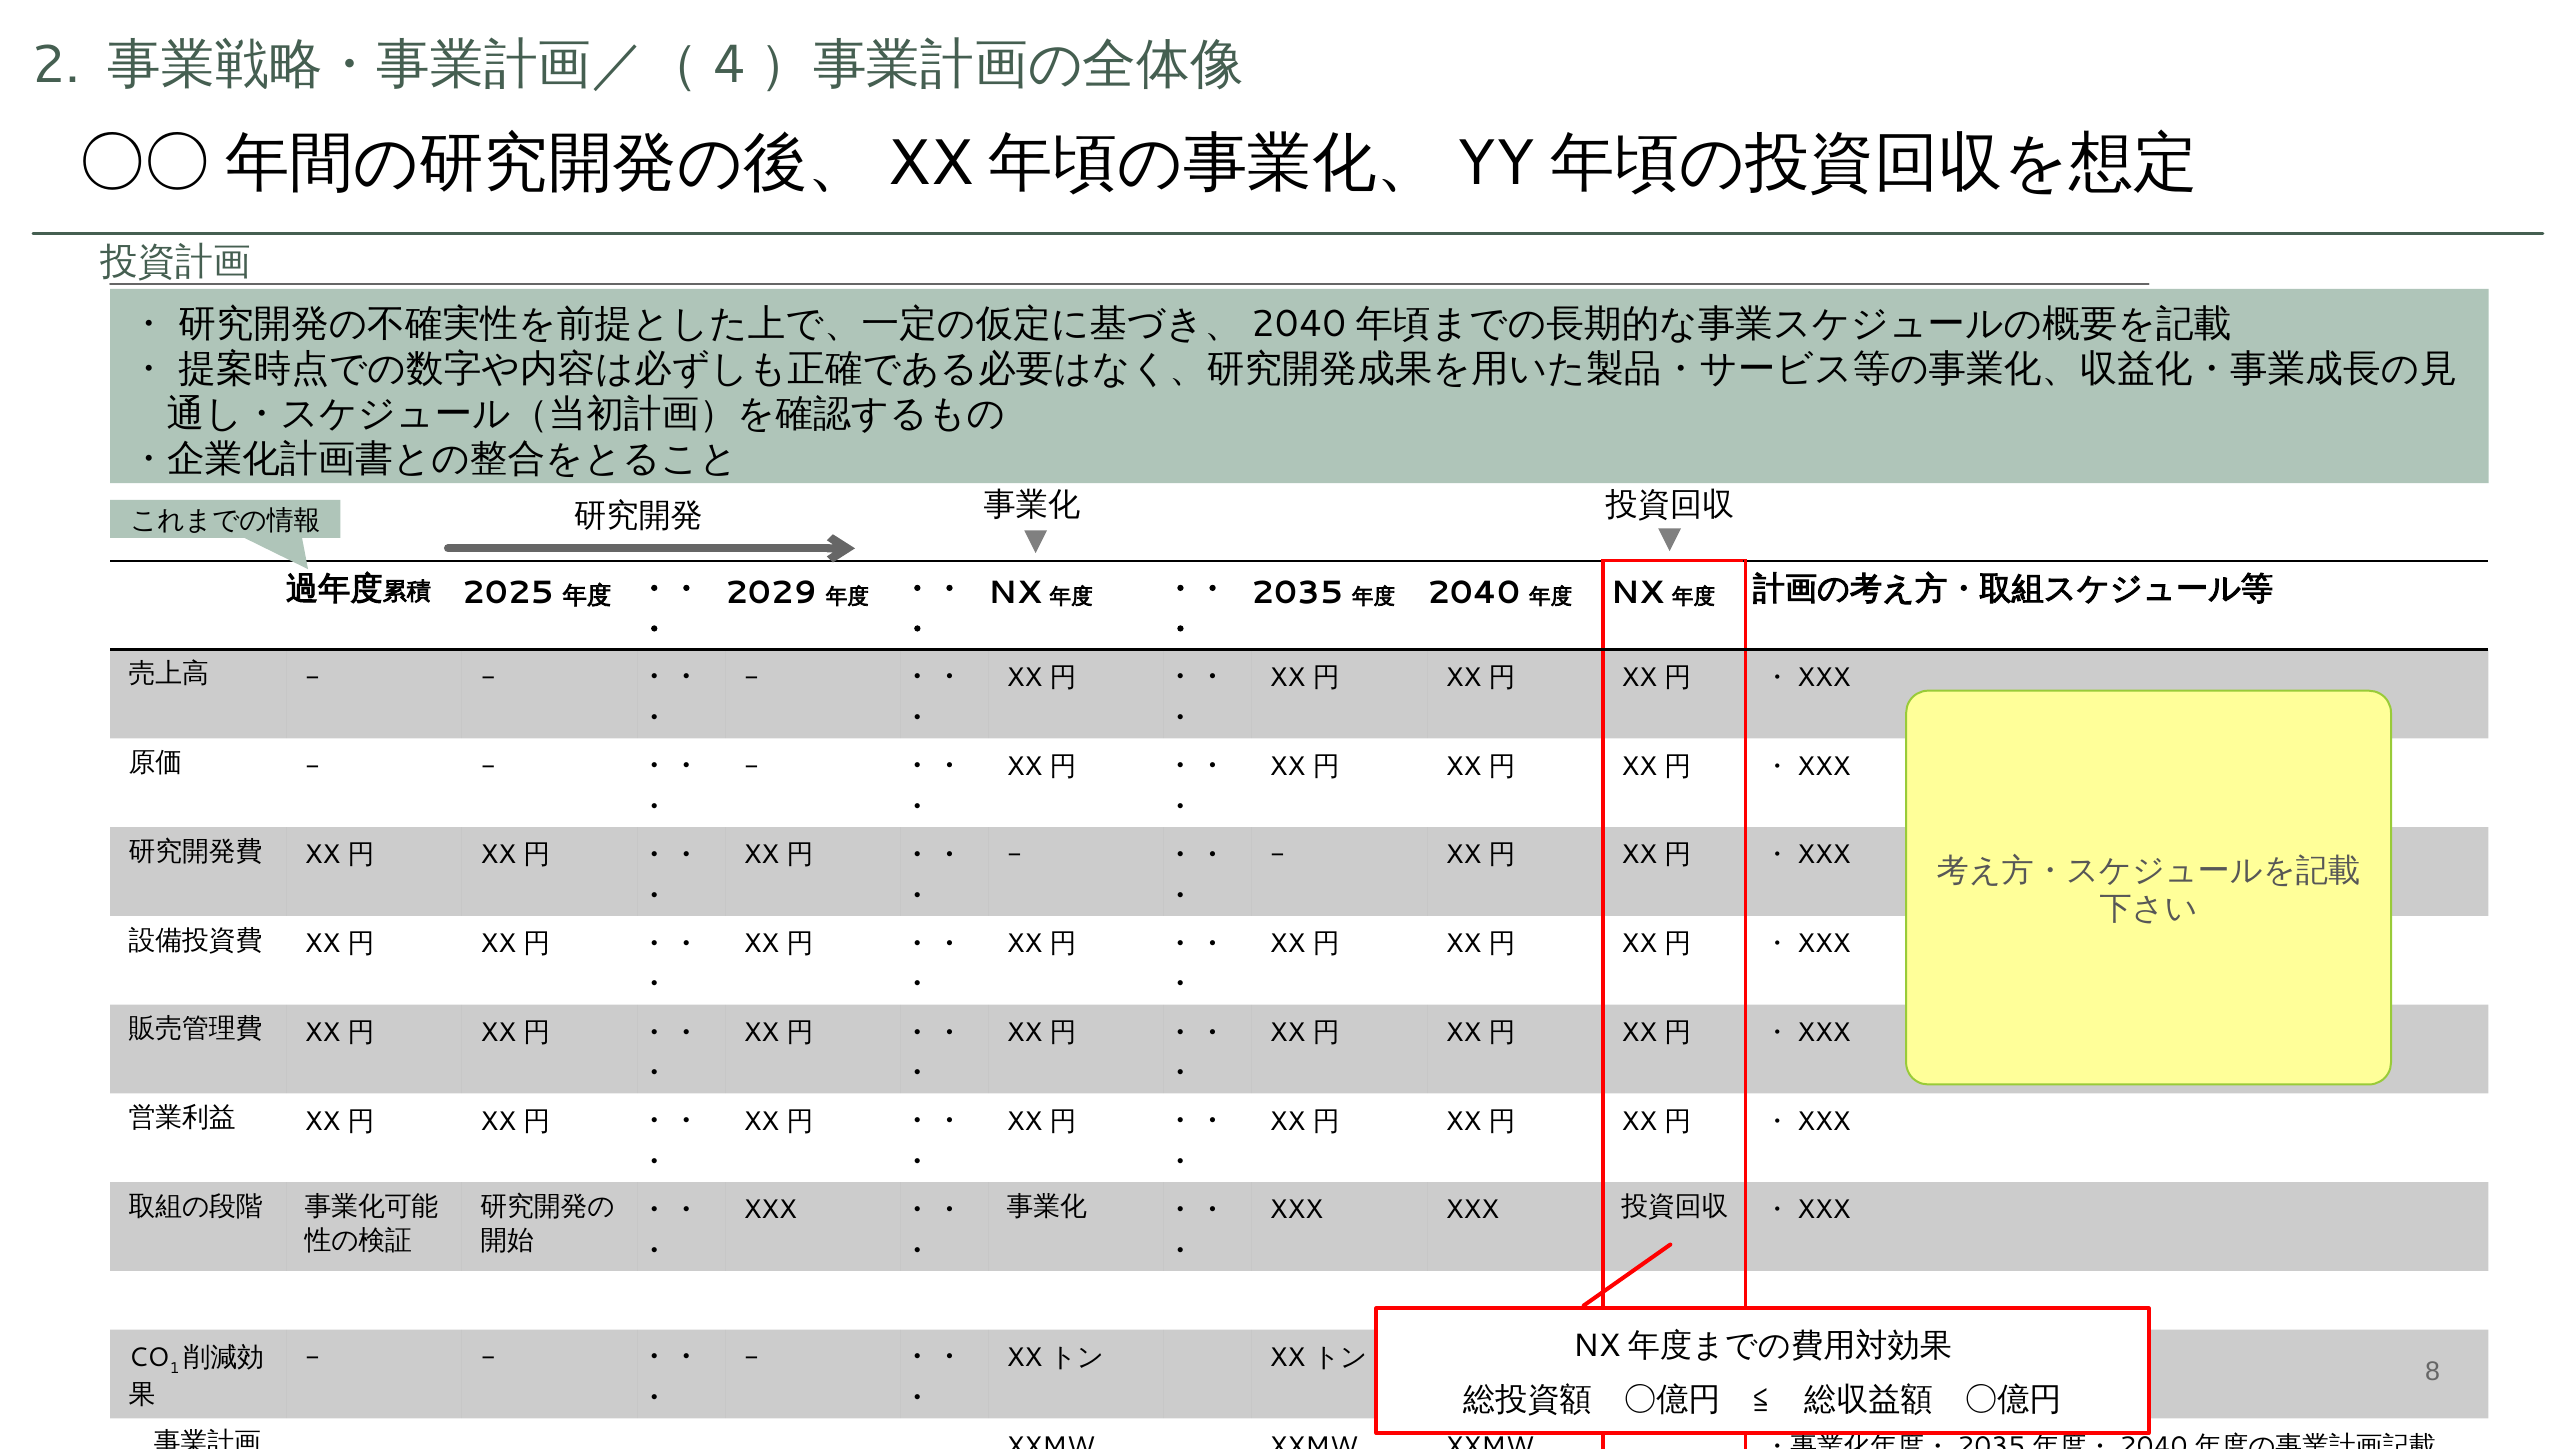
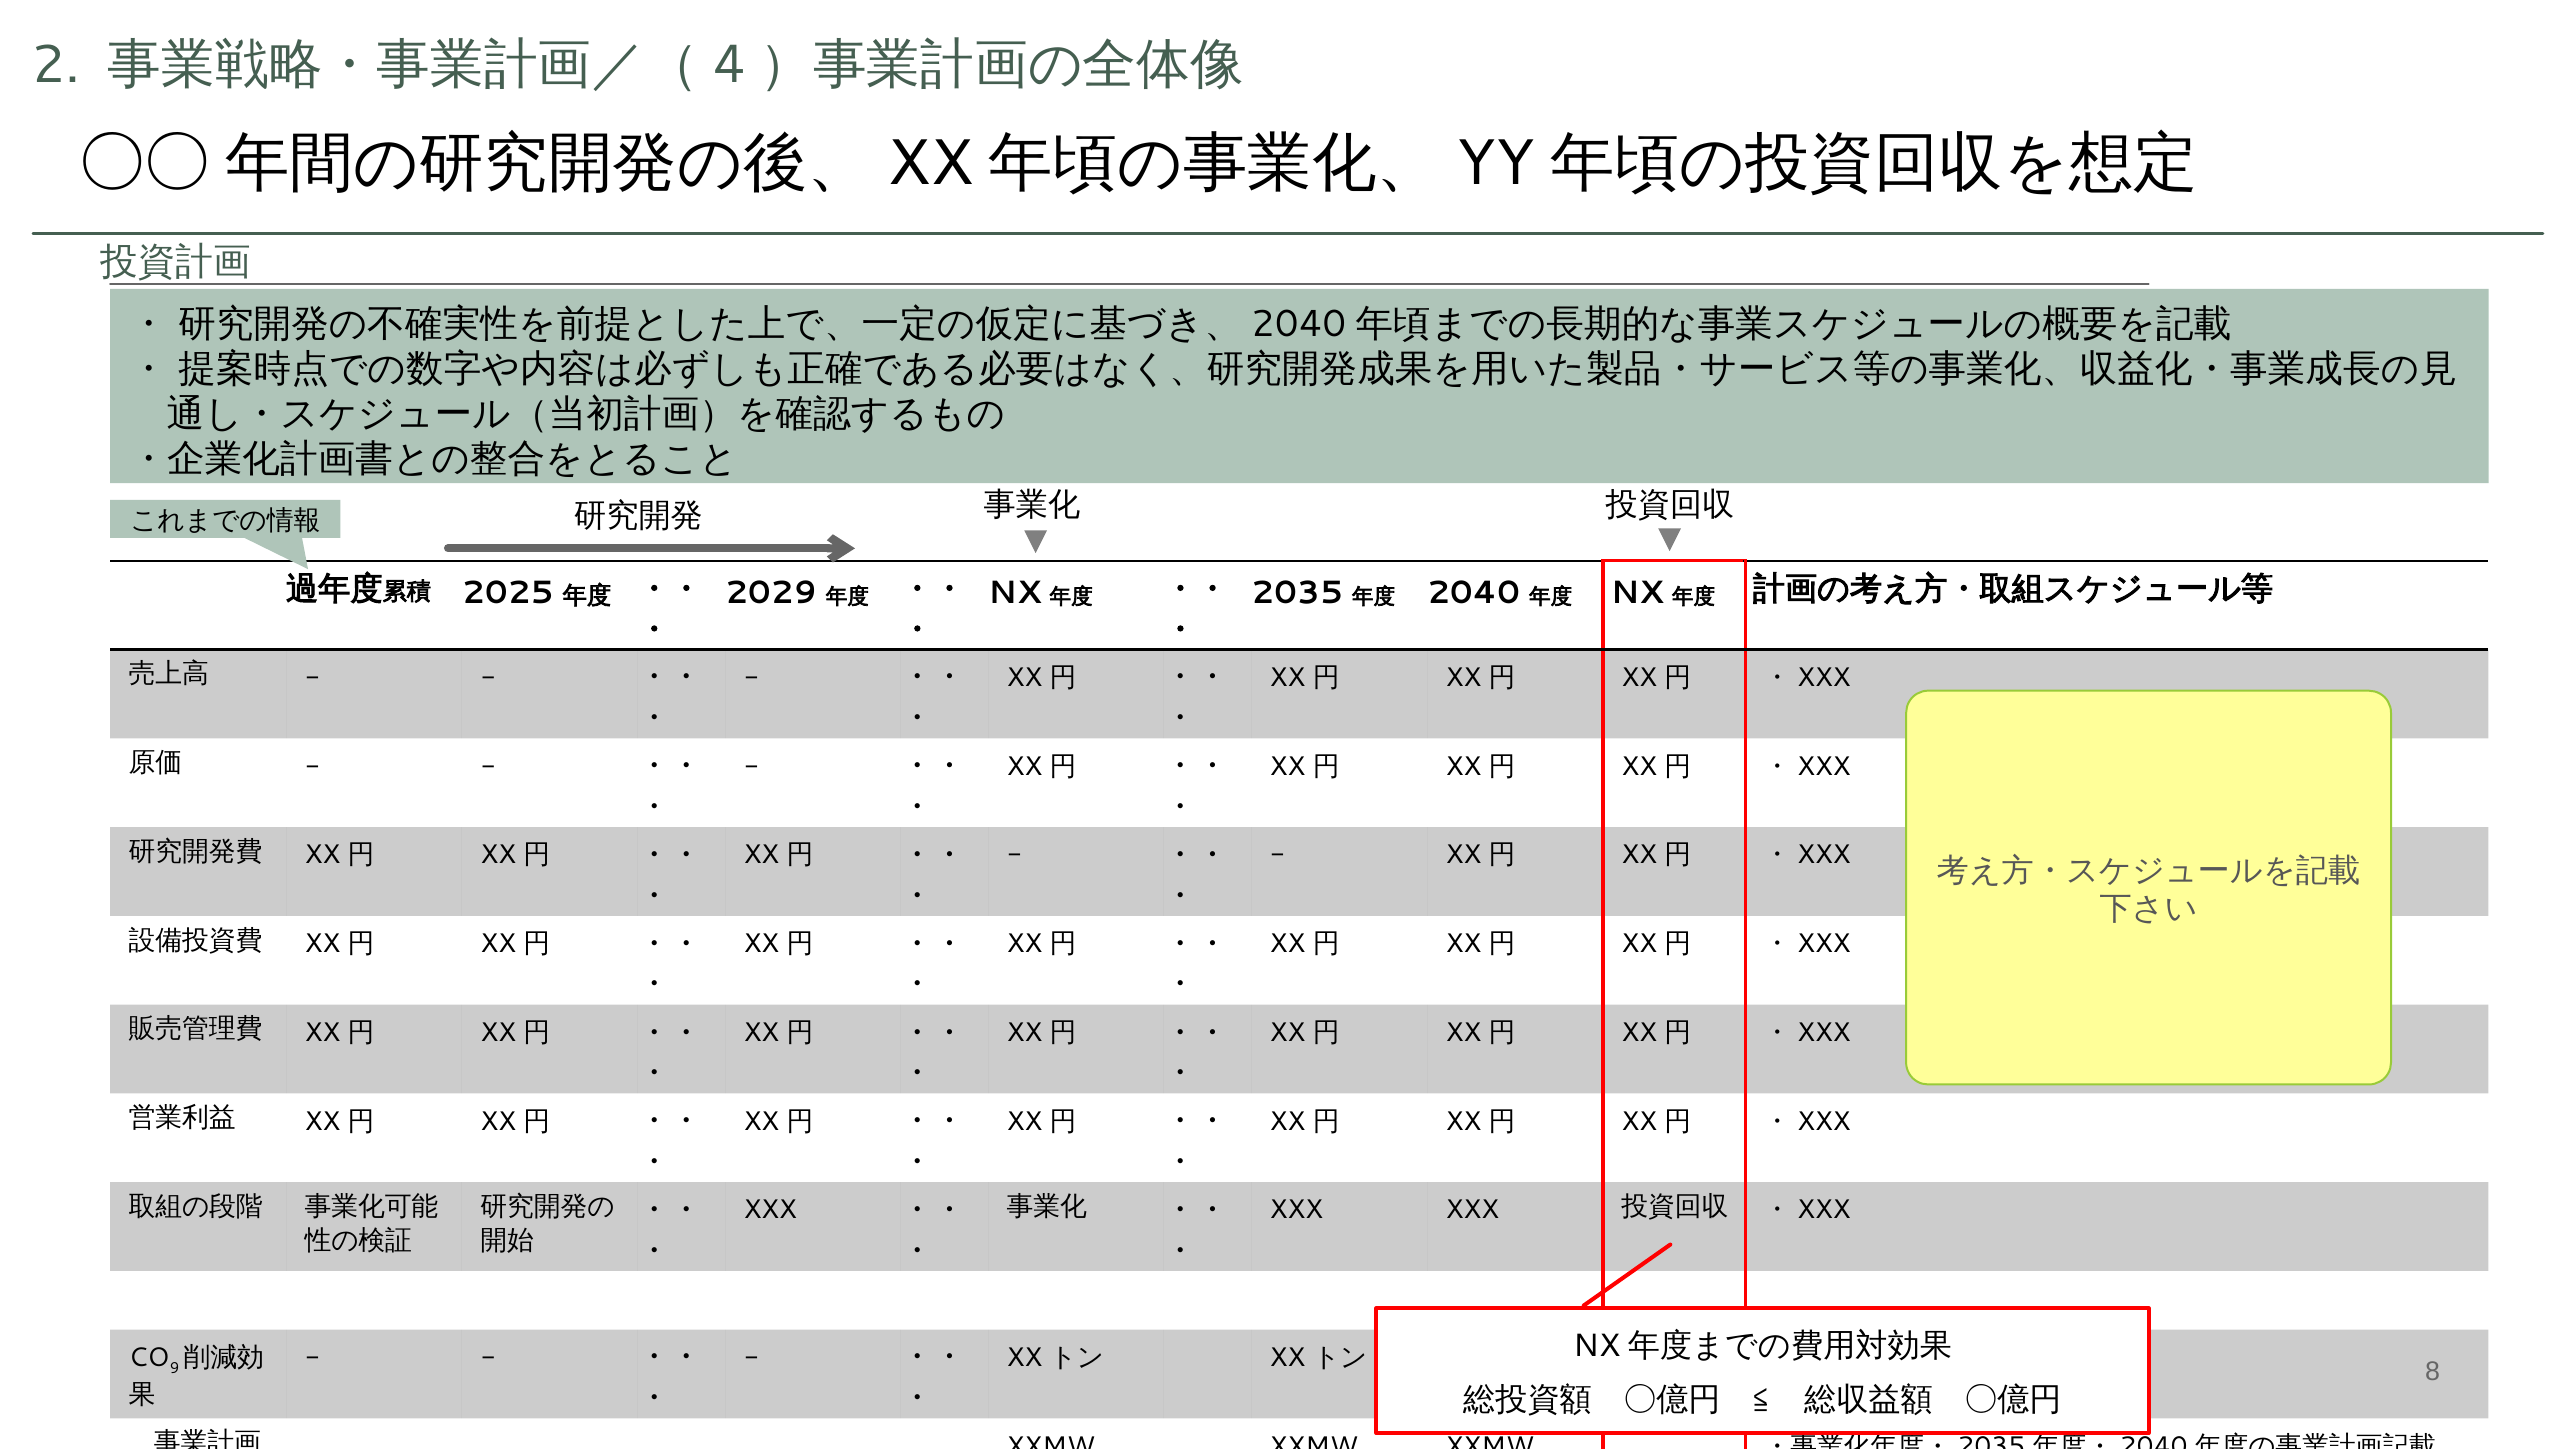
1: 1 -> 9 (175, 1368)
